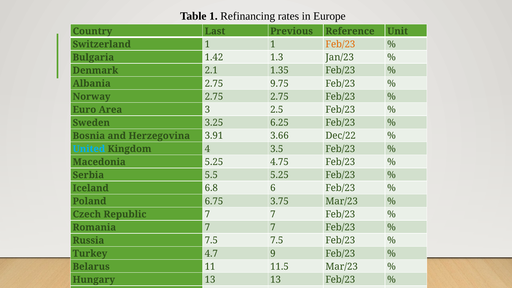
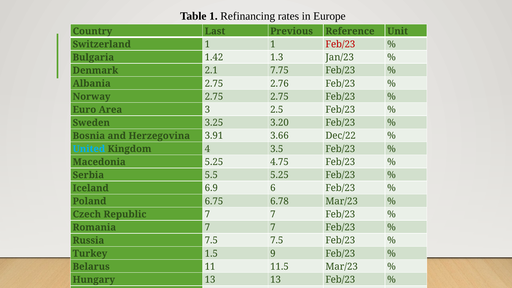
Feb/23 colour: orange -> red (340, 44)
1.35: 1.35 -> 7.75 (279, 70)
9.75: 9.75 -> 2.76 (279, 84)
6.25: 6.25 -> 3.20 (279, 123)
6.8: 6.8 -> 6.9 (211, 188)
3.75: 3.75 -> 6.78 (279, 201)
4.7: 4.7 -> 1.5 (211, 254)
